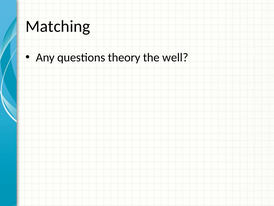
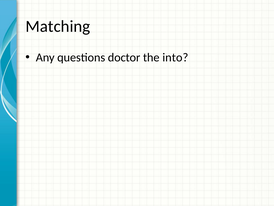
theory: theory -> doctor (124, 57)
well: well -> into (175, 57)
